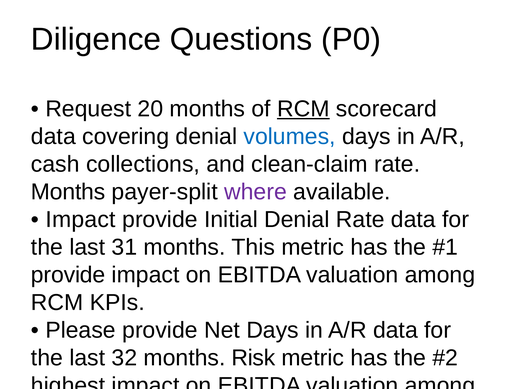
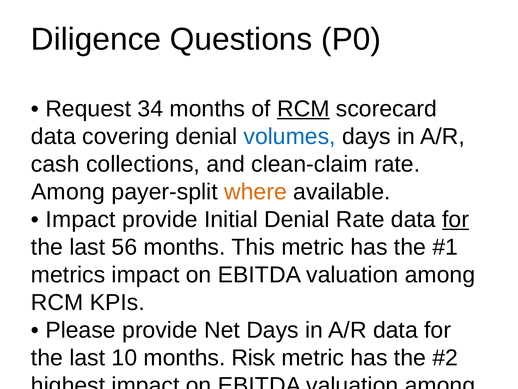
20: 20 -> 34 (150, 109)
Months: Months -> Among (68, 192)
where colour: purple -> orange (256, 192)
for underline: none -> present (456, 219)
31: 31 -> 56 (124, 247)
provide: provide -> metrics (68, 274)
32: 32 -> 10 (124, 357)
